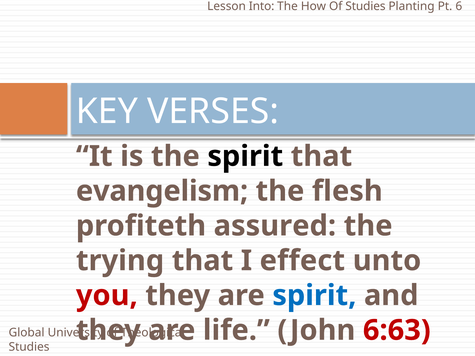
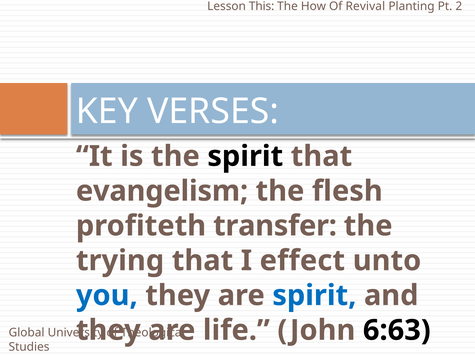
Into: Into -> This (262, 6)
Of Studies: Studies -> Revival (365, 6)
6: 6 -> 2 (459, 6)
assured: assured -> transfer (275, 226)
you colour: red -> blue (107, 296)
6:63 colour: red -> black (397, 330)
